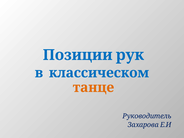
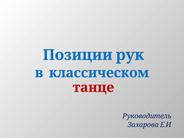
танце colour: orange -> red (93, 87)
